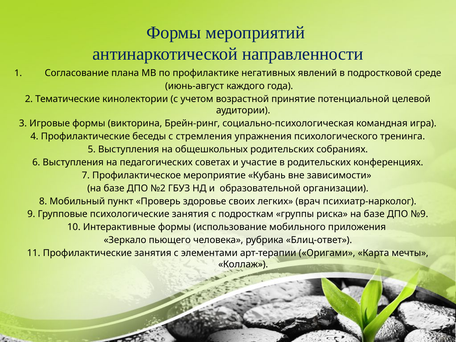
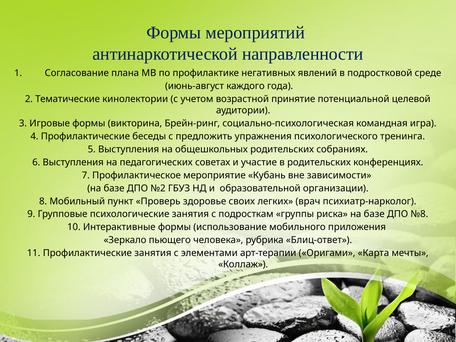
стремления: стремления -> предложить (204, 136)
№9: №9 -> №8 (419, 214)
